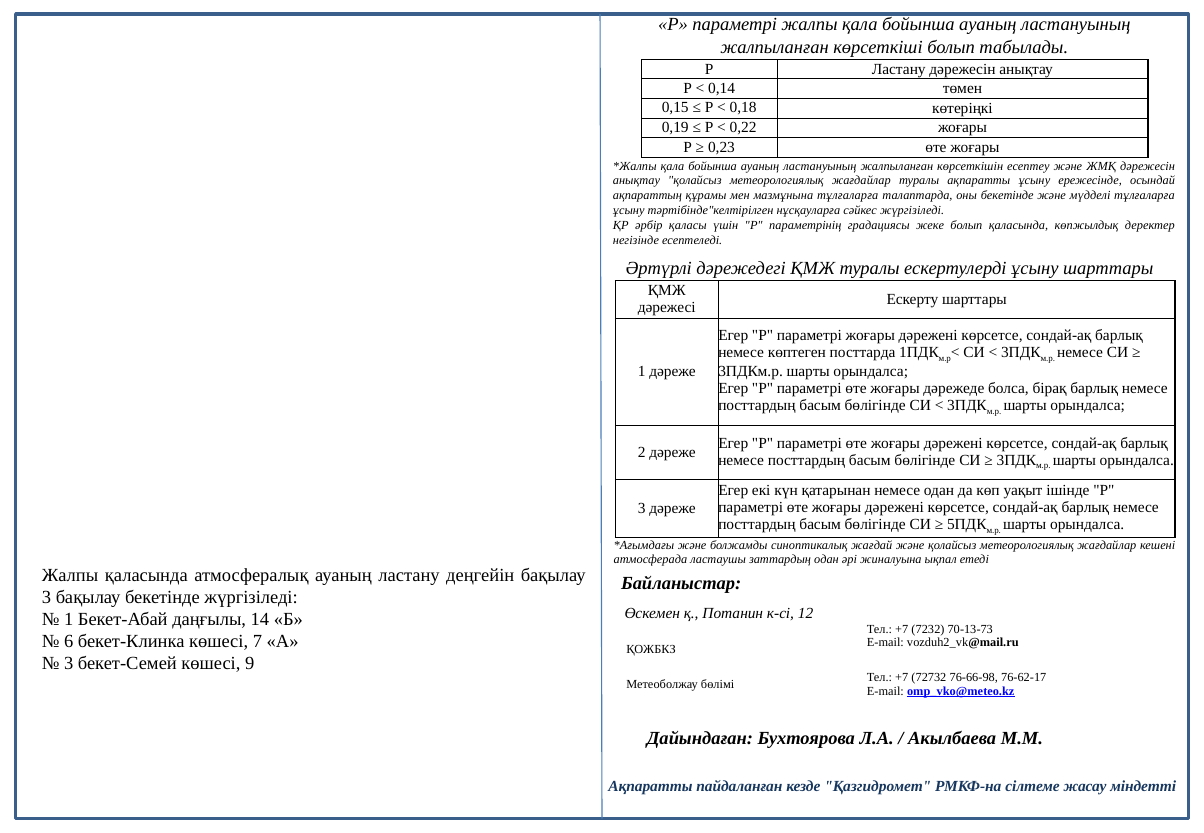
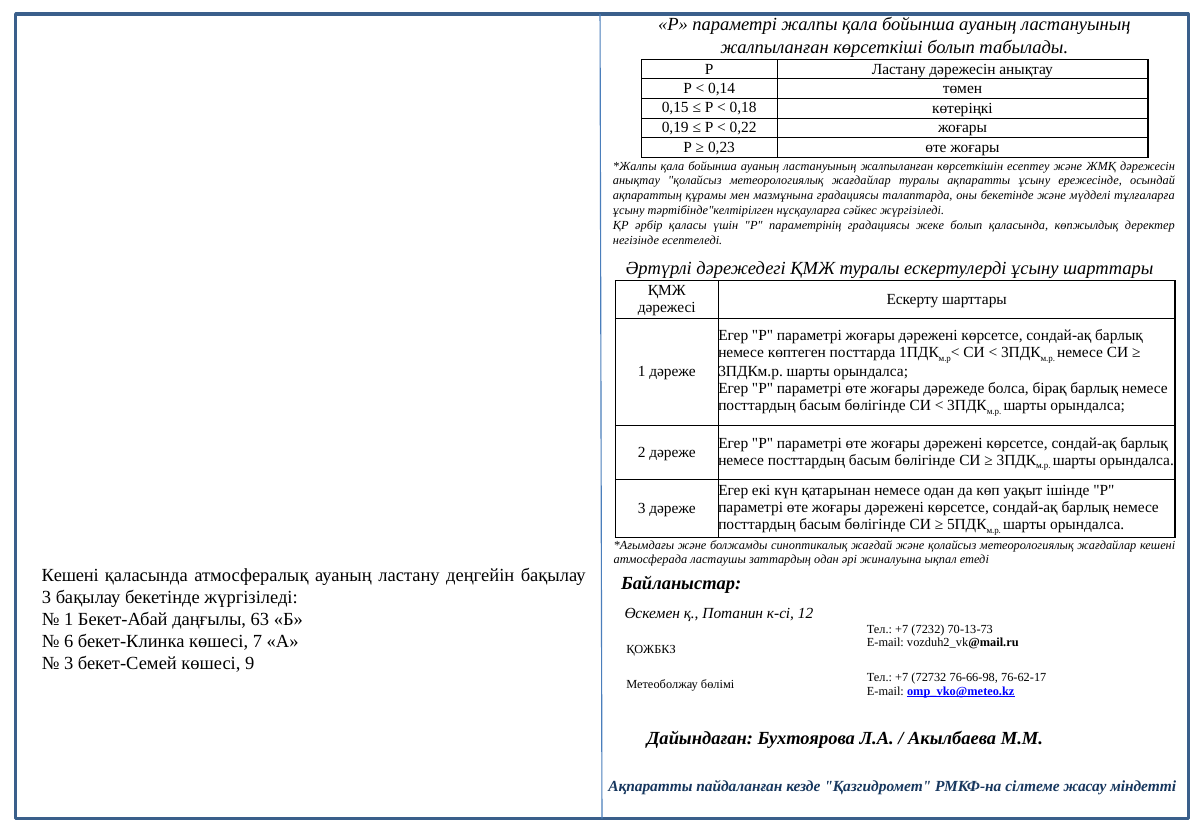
мазмұнына тұлғаларға: тұлғаларға -> градациясы (848, 196)
Жалпы: Жалпы -> Кешені (70, 575)
14: 14 -> 63 (260, 620)
